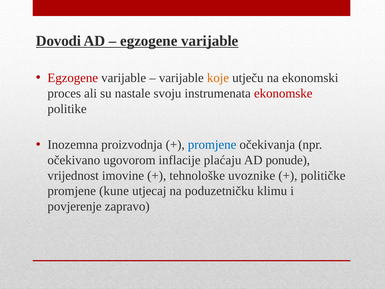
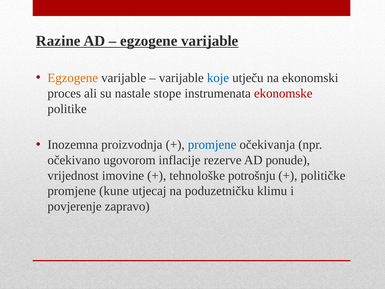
Dovodi: Dovodi -> Razine (58, 41)
Egzogene colour: red -> orange (73, 78)
koje colour: orange -> blue (218, 78)
svoju: svoju -> stope (167, 93)
plaćaju: plaćaju -> rezerve (223, 160)
uvoznike: uvoznike -> potrošnju (252, 175)
